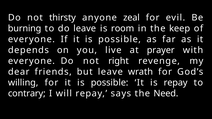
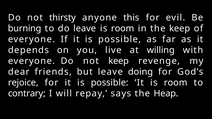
zeal: zeal -> this (131, 18)
prayer: prayer -> willing (161, 50)
not right: right -> keep (119, 61)
wrath: wrath -> doing (141, 72)
willing: willing -> rejoice (23, 83)
It is repay: repay -> room (176, 83)
Need: Need -> Heap (166, 94)
